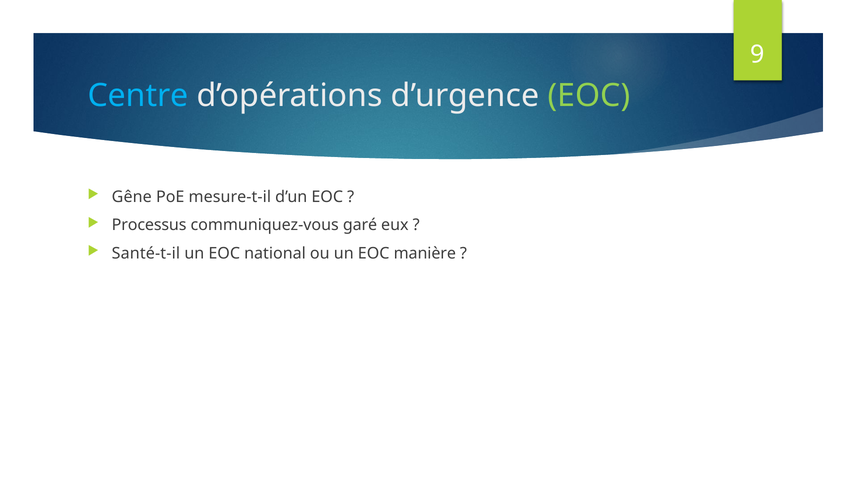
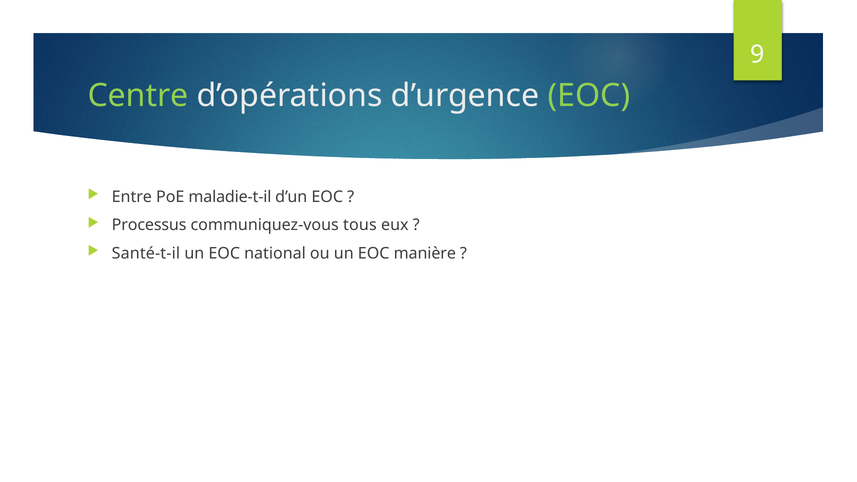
Centre colour: light blue -> light green (138, 96)
Gêne: Gêne -> Entre (132, 197)
mesure-t-il: mesure-t-il -> maladie-t-il (230, 197)
garé: garé -> tous (360, 225)
